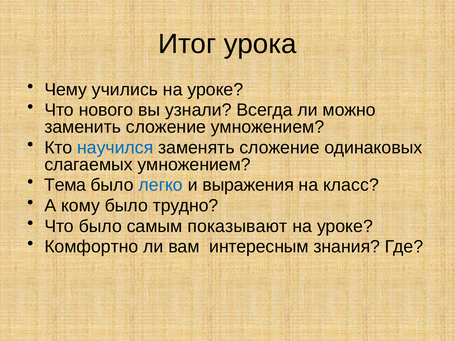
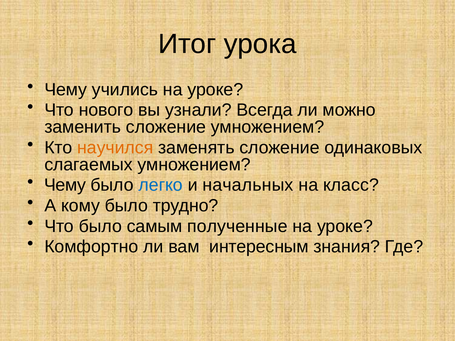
научился colour: blue -> orange (115, 148)
Тема: Тема -> Чему (65, 185)
выражения: выражения -> начальных (248, 185)
показывают: показывают -> полученные (237, 226)
